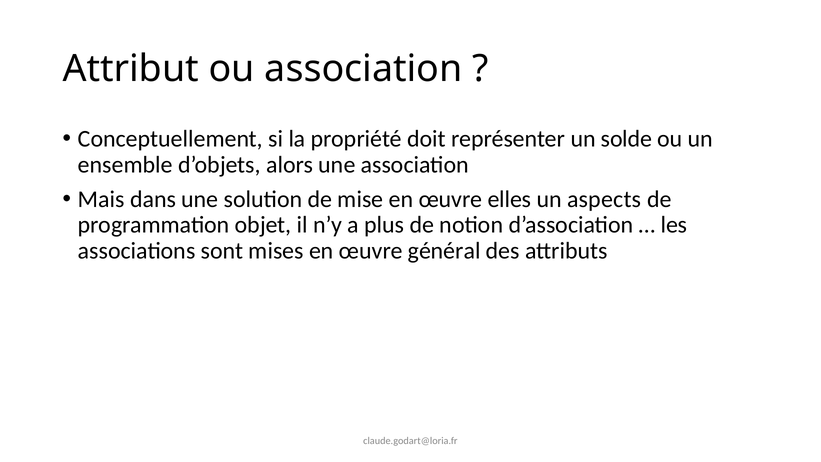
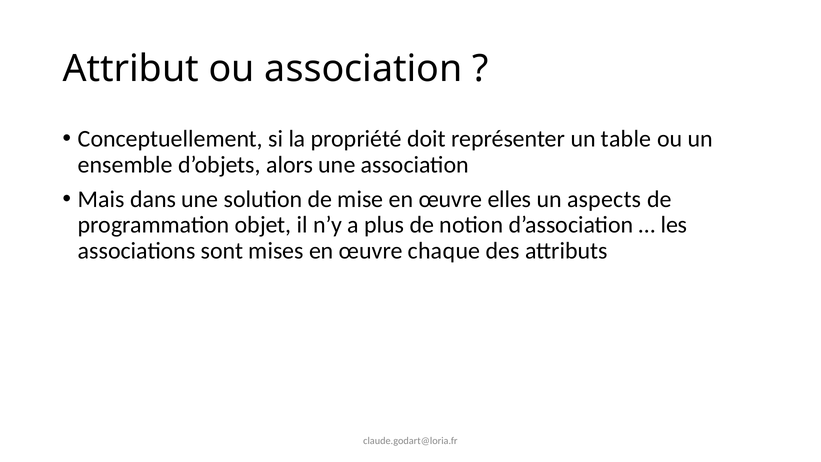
solde: solde -> table (626, 139)
général: général -> chaque (444, 251)
